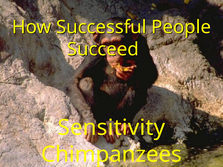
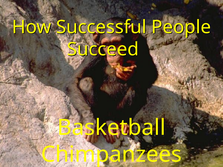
Sensitivity: Sensitivity -> Basketball (111, 128)
